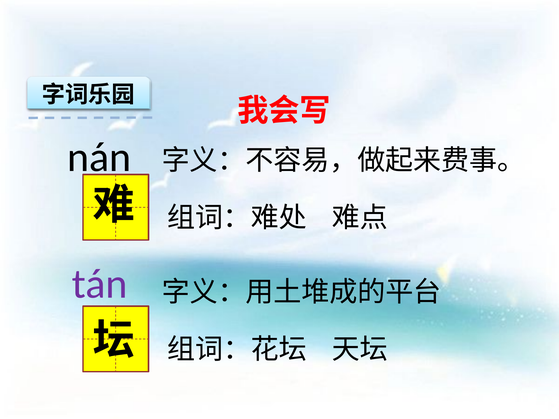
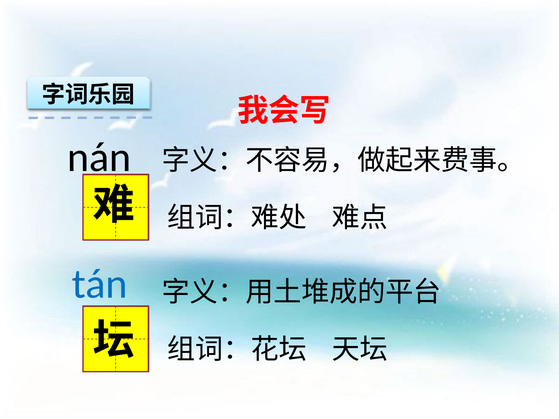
tán colour: purple -> blue (100, 284)
